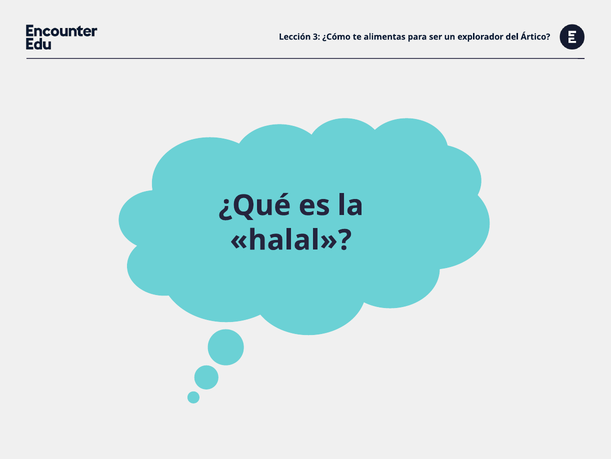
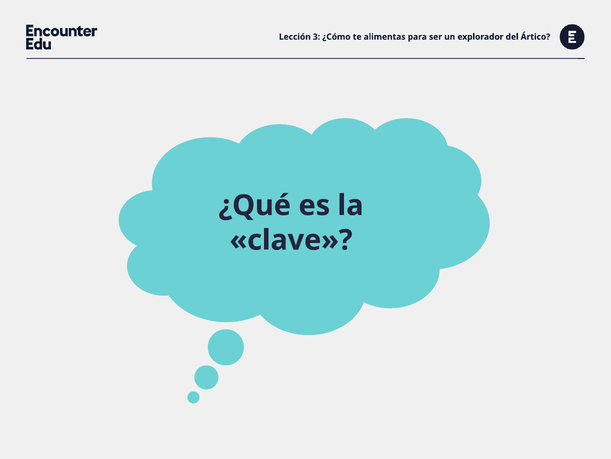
halal: halal -> clave (291, 240)
